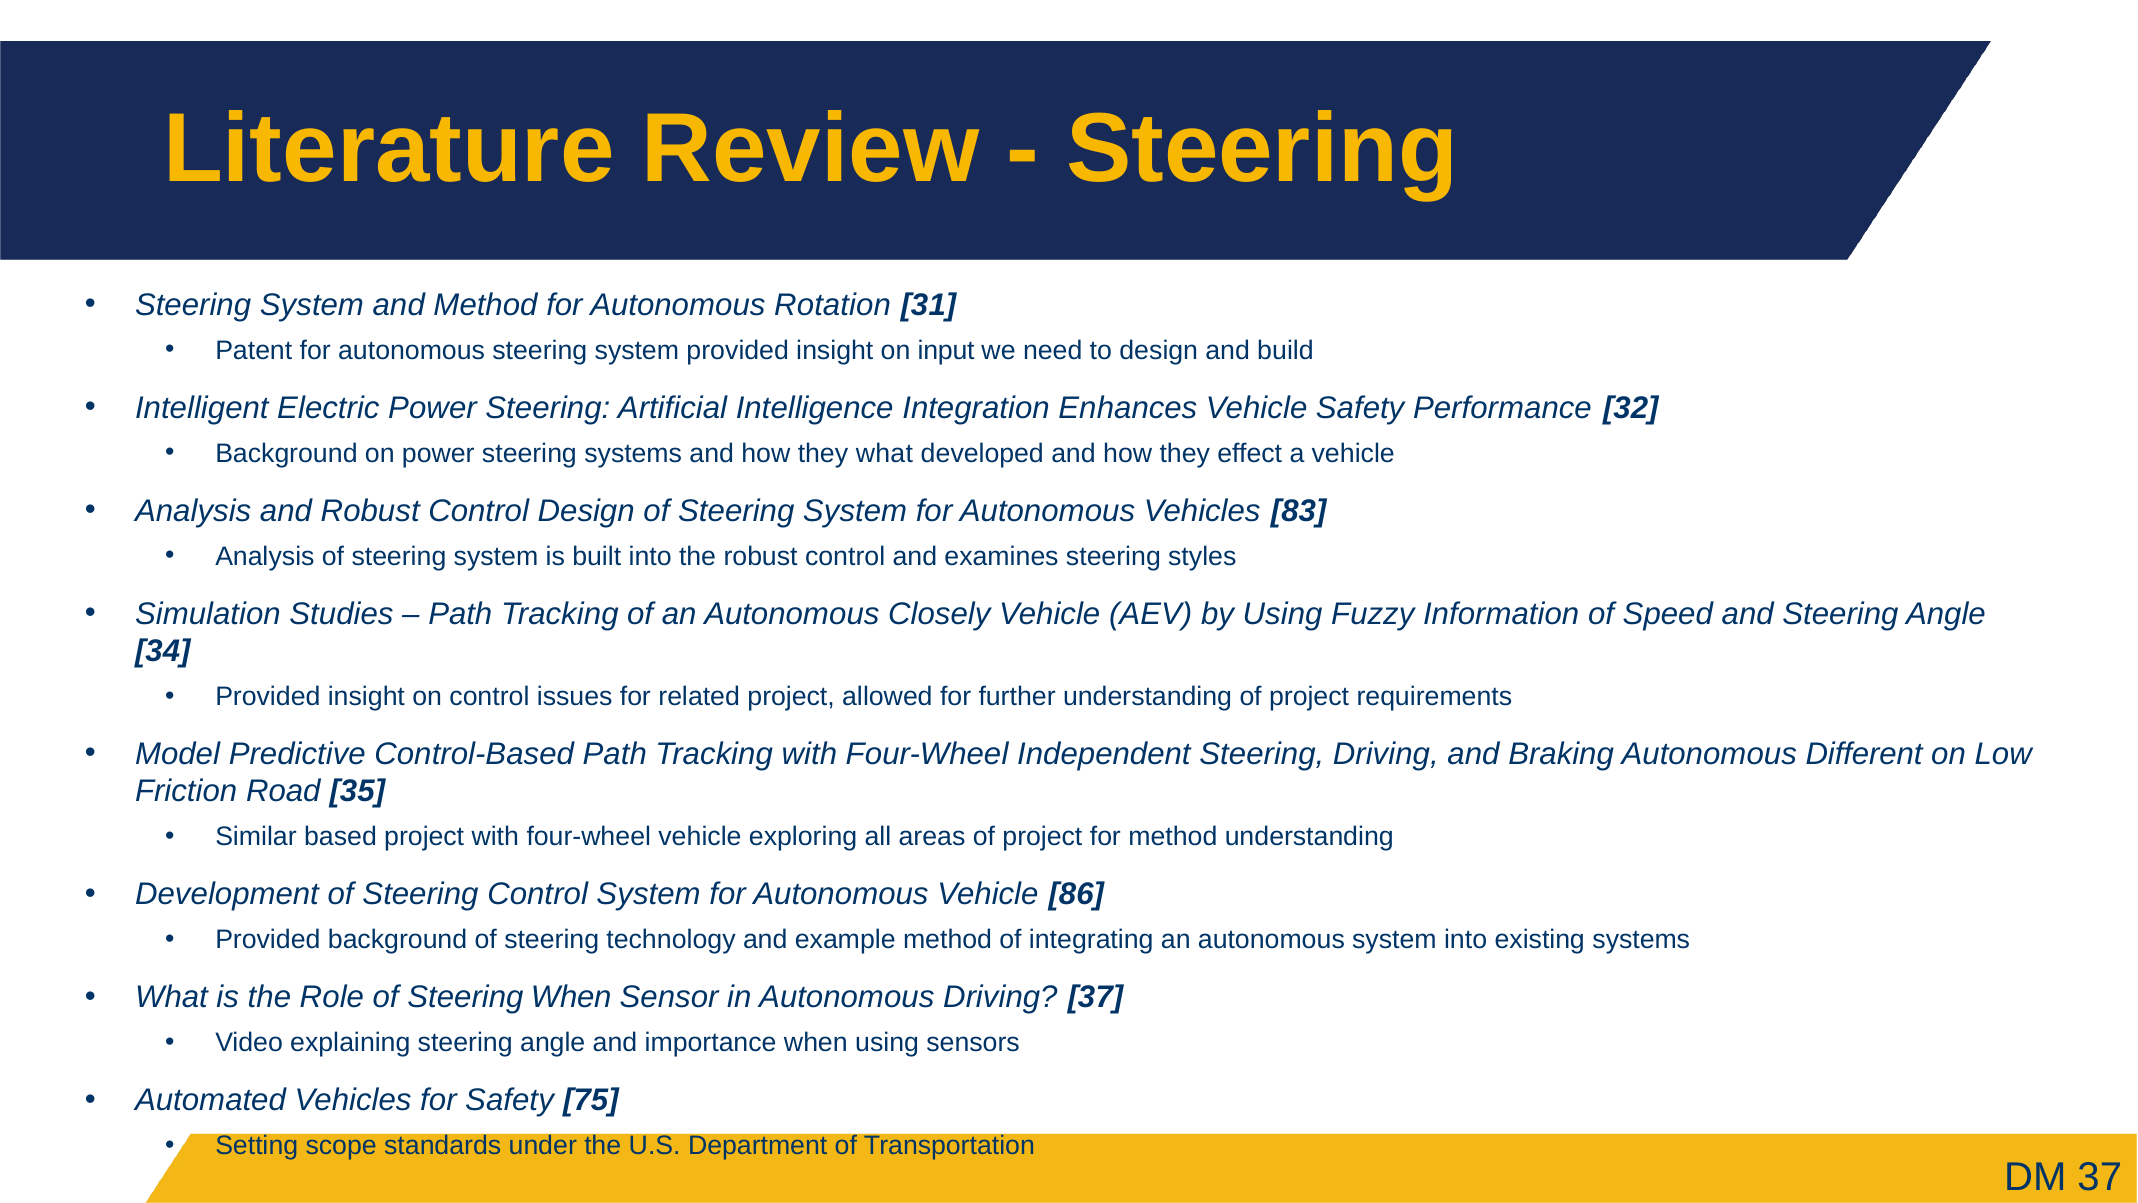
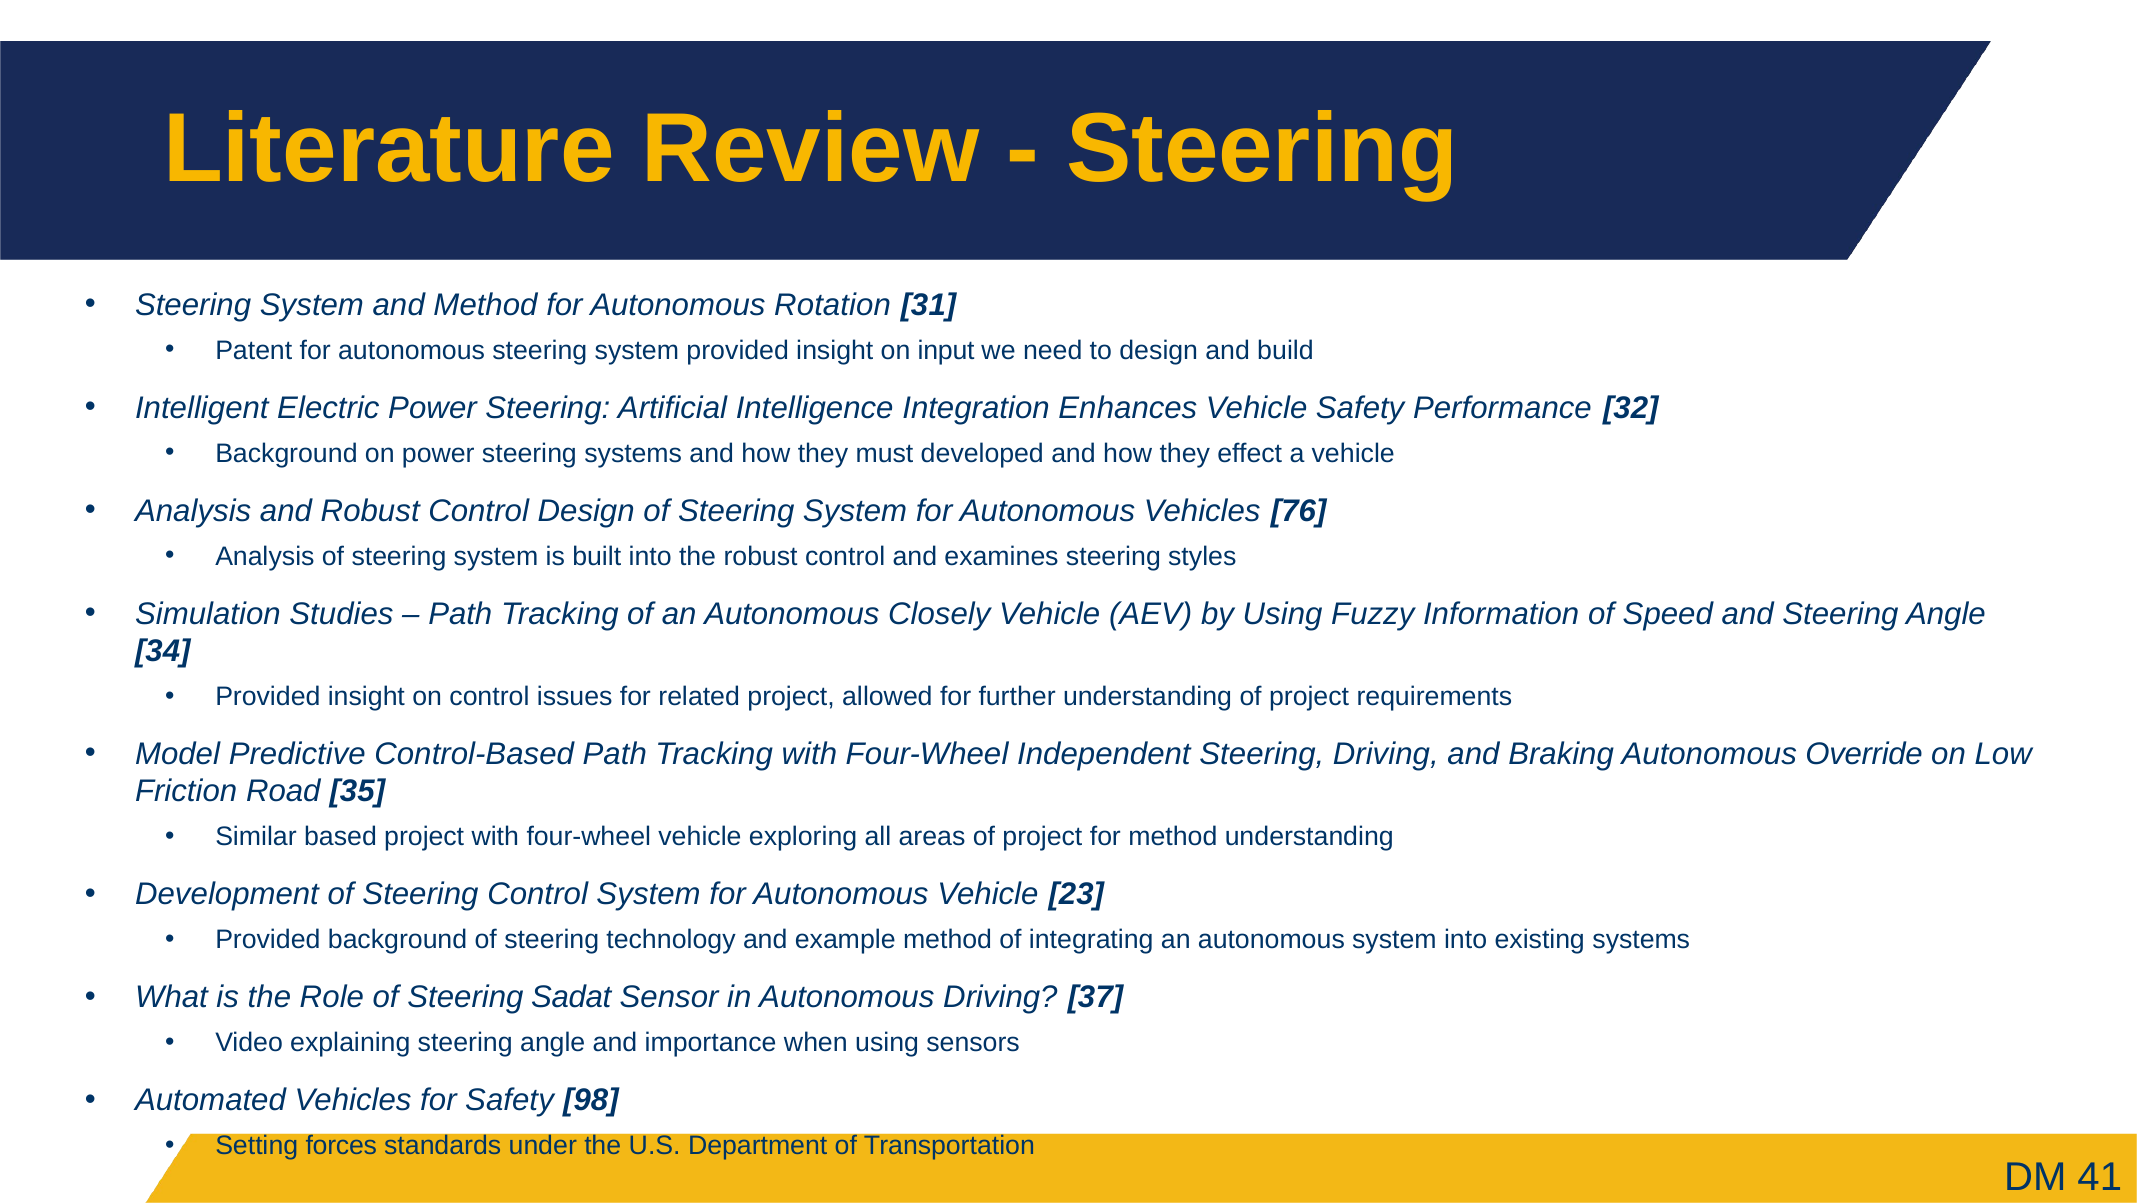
they what: what -> must (884, 453)
83: 83 -> 76 (1299, 511)
Different: Different -> Override (1864, 754)
86: 86 -> 23 (1076, 894)
Steering When: When -> Sadat (571, 997)
75: 75 -> 98 (591, 1100)
scope: scope -> forces (341, 1146)
DM 37: 37 -> 41 (2100, 1177)
